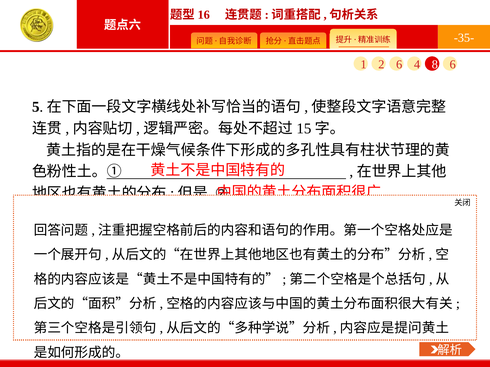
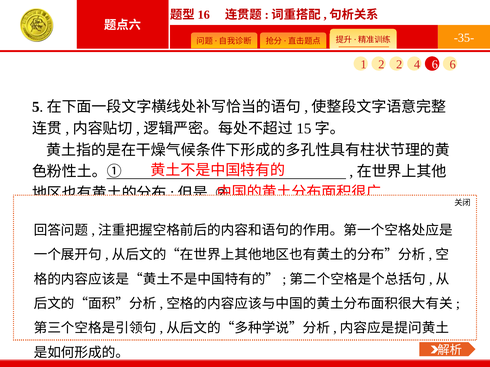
2 6: 6 -> 2 (399, 64)
4 8: 8 -> 6 (435, 64)
